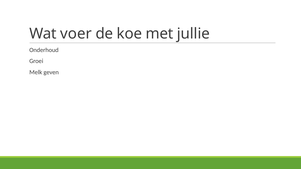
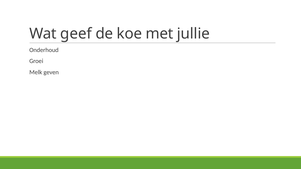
voer: voer -> geef (76, 34)
